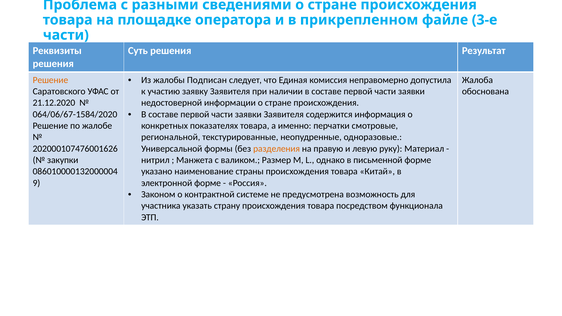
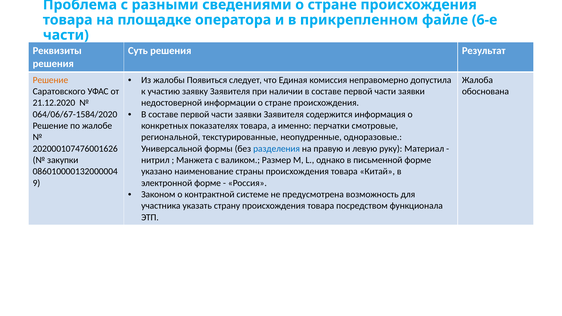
3-е: 3-е -> 6-е (485, 20)
Подписан: Подписан -> Появиться (207, 80)
разделения colour: orange -> blue (277, 149)
